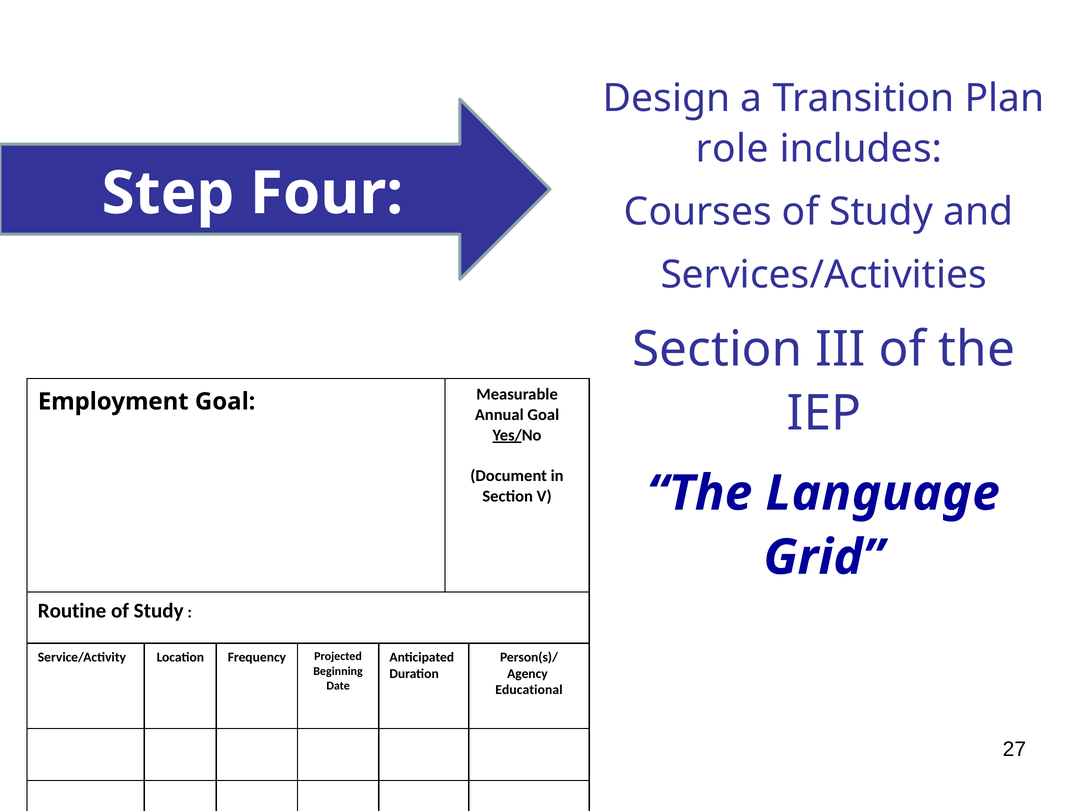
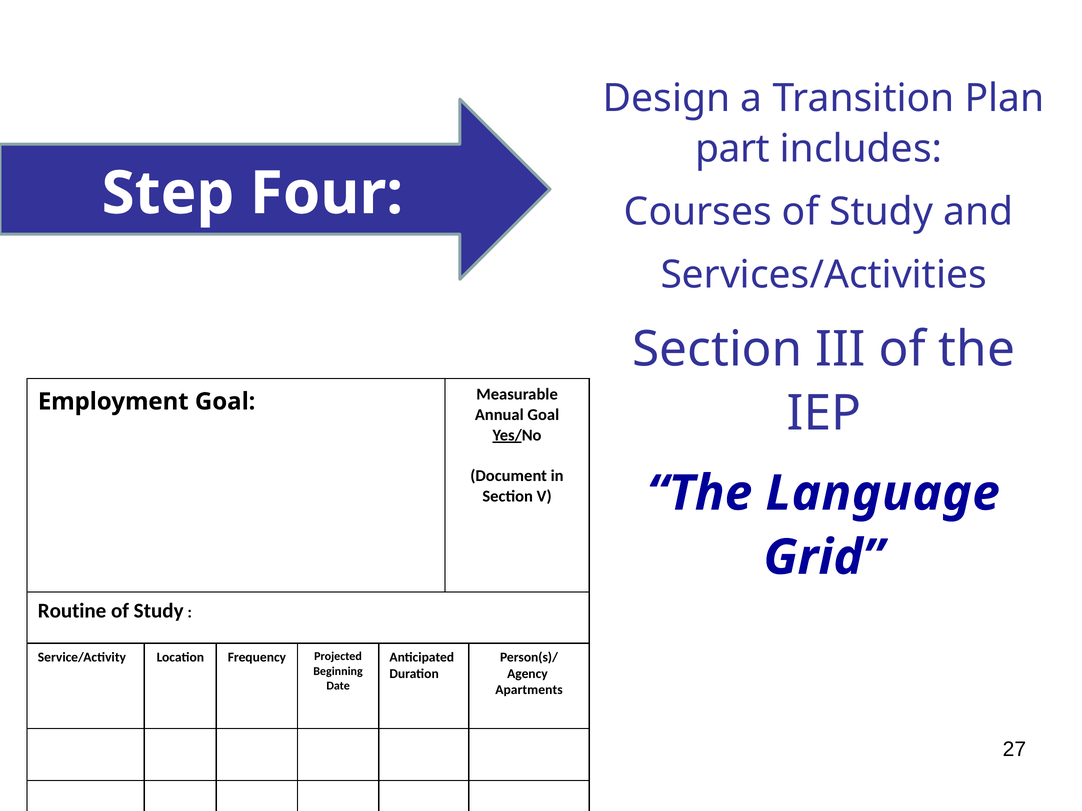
role: role -> part (733, 149)
Educational: Educational -> Apartments (529, 690)
